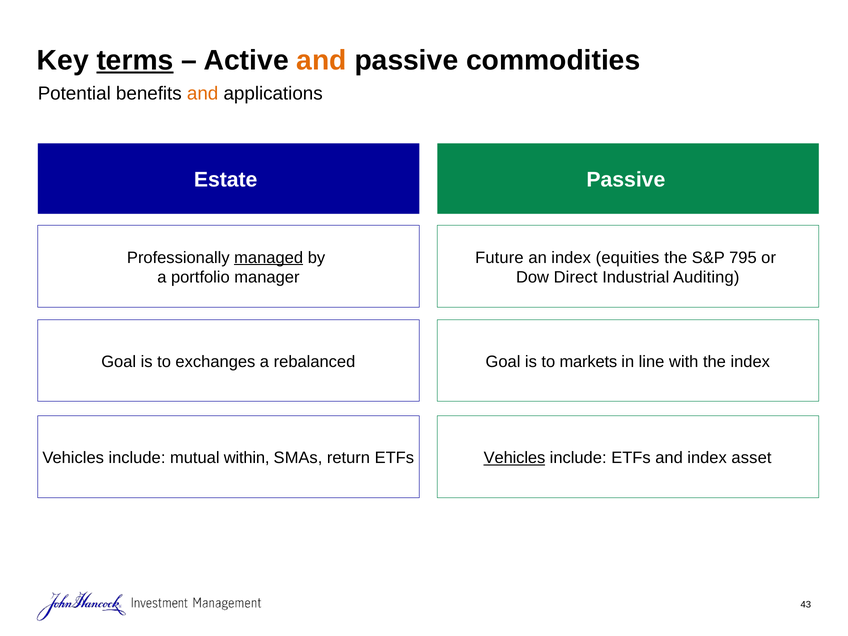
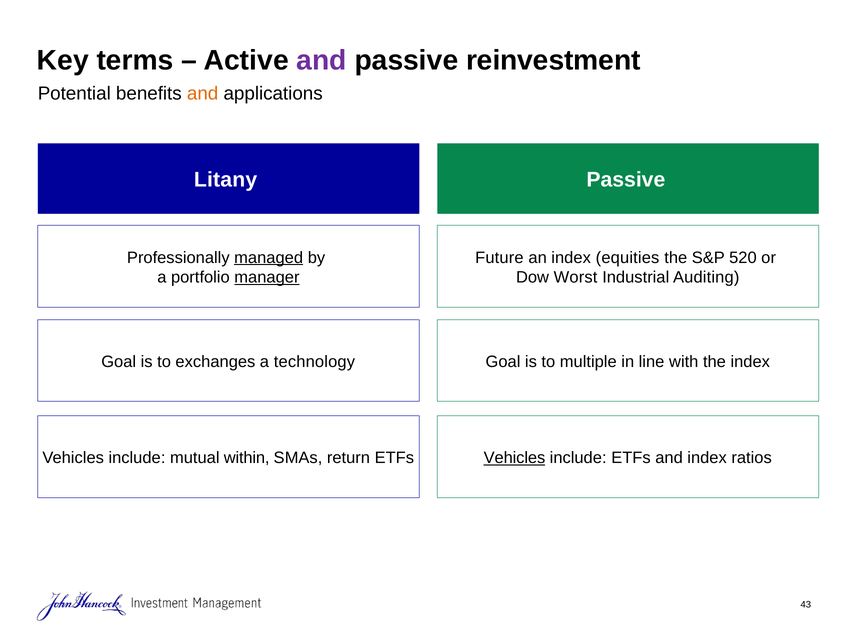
terms underline: present -> none (135, 60)
and colour: orange -> purple (322, 60)
commodities: commodities -> reinvestment (553, 60)
Estate: Estate -> Litany (226, 180)
795: 795 -> 520 (743, 258)
manager underline: none -> present (267, 277)
Direct: Direct -> Worst (576, 277)
rebalanced: rebalanced -> technology (314, 362)
markets: markets -> multiple (588, 362)
asset: asset -> ratios (752, 458)
